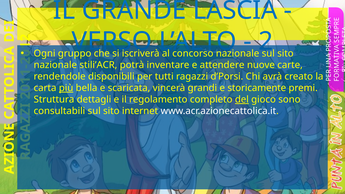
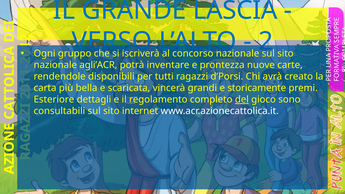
stili’ACR: stili’ACR -> agli’ACR (98, 65)
attendere: attendere -> prontezza (222, 65)
più underline: present -> none (66, 88)
Struttura: Struttura -> Esteriore (54, 100)
